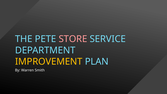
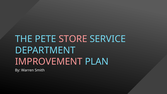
IMPROVEMENT colour: yellow -> pink (49, 62)
